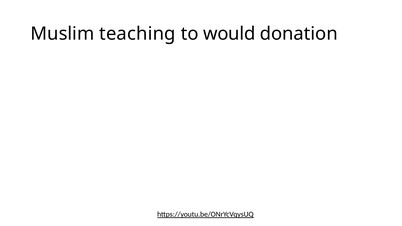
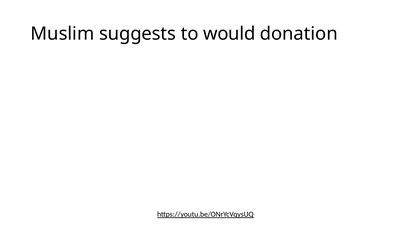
teaching: teaching -> suggests (138, 34)
